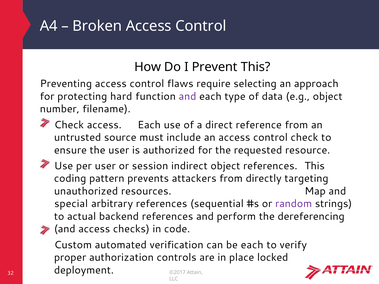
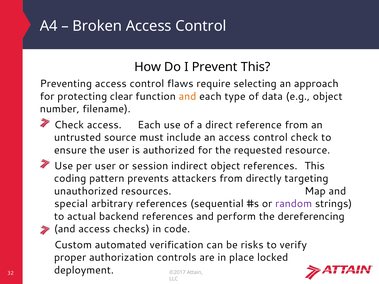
hard: hard -> clear (121, 96)
and colour: purple -> orange (188, 96)
be each: each -> risks (252, 245)
